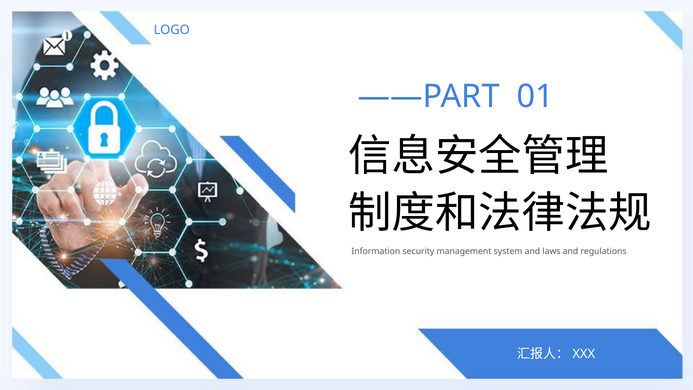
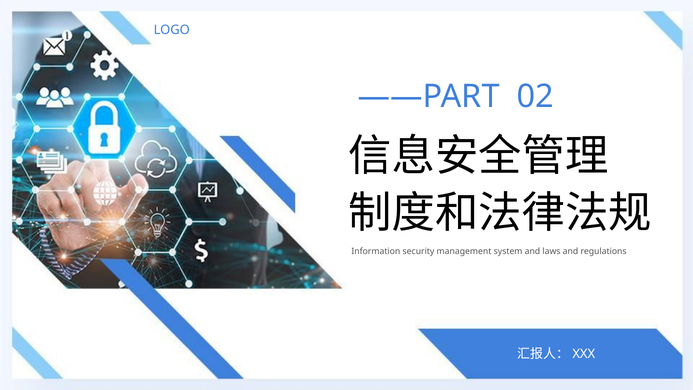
01: 01 -> 02 (535, 96)
